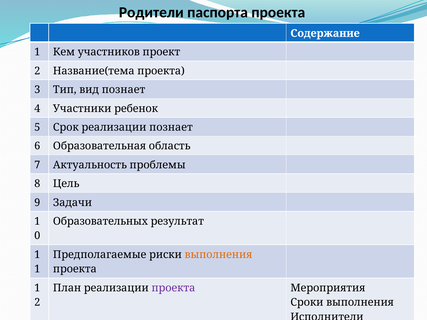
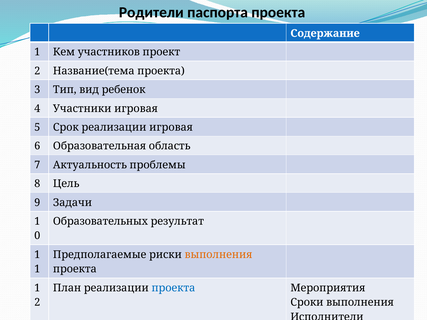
вид познает: познает -> ребенок (124, 90)
Участники ребенок: ребенок -> игровая (136, 109)
реализации познает: познает -> игровая (171, 127)
проекта colour: purple -> blue (173, 288)
